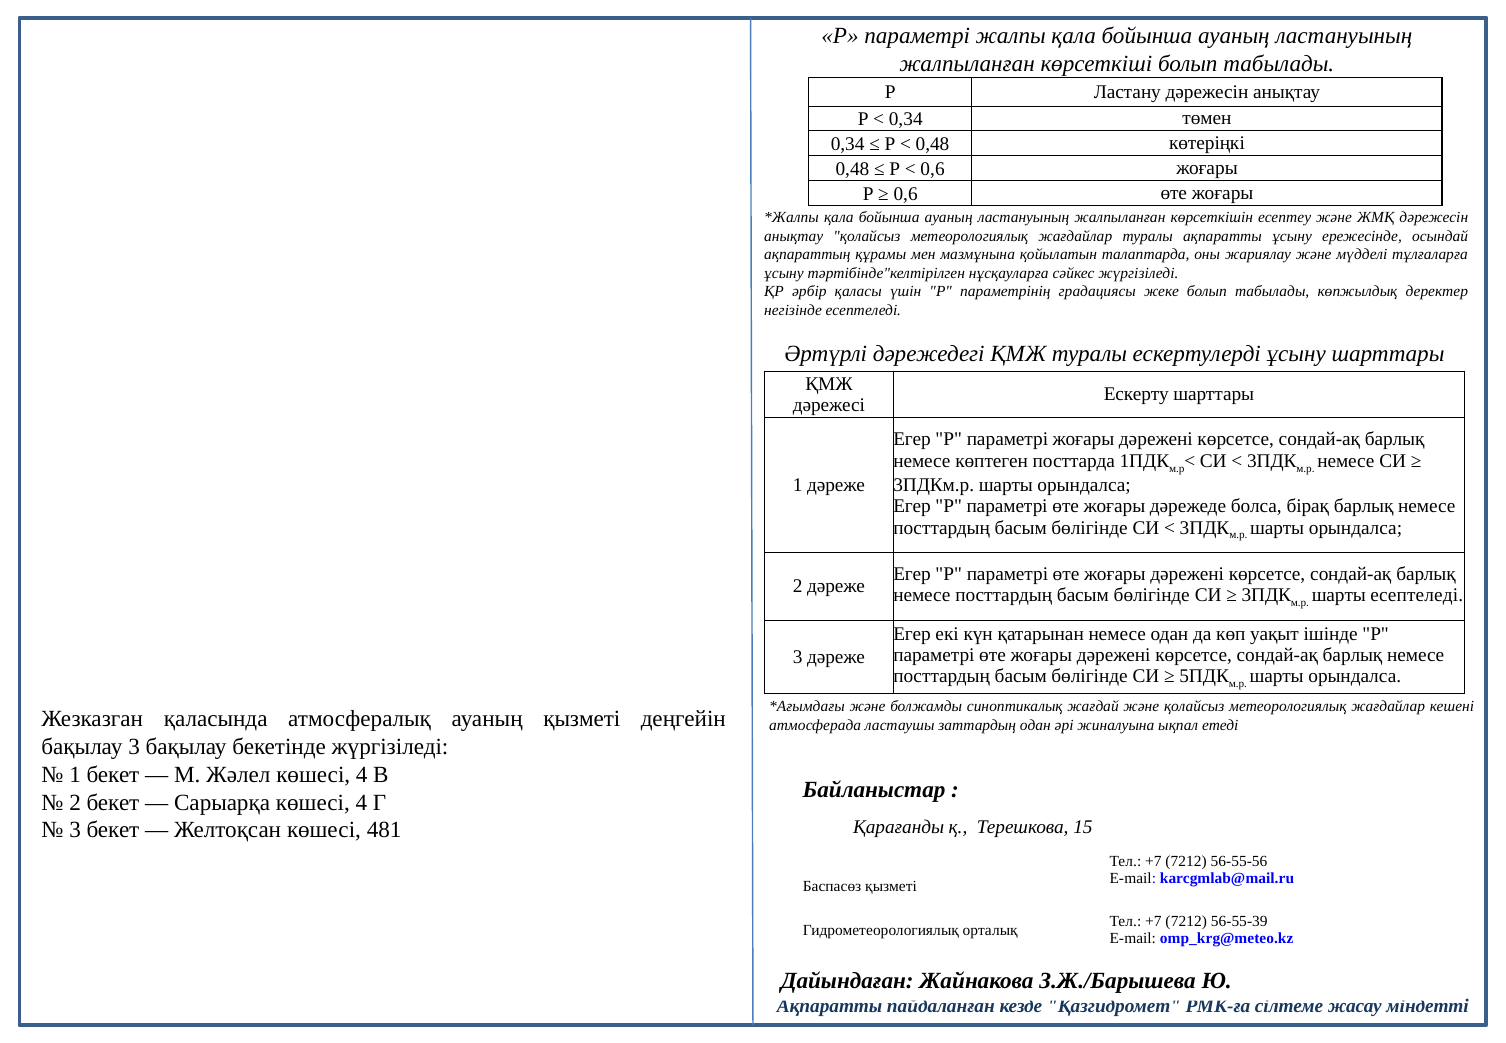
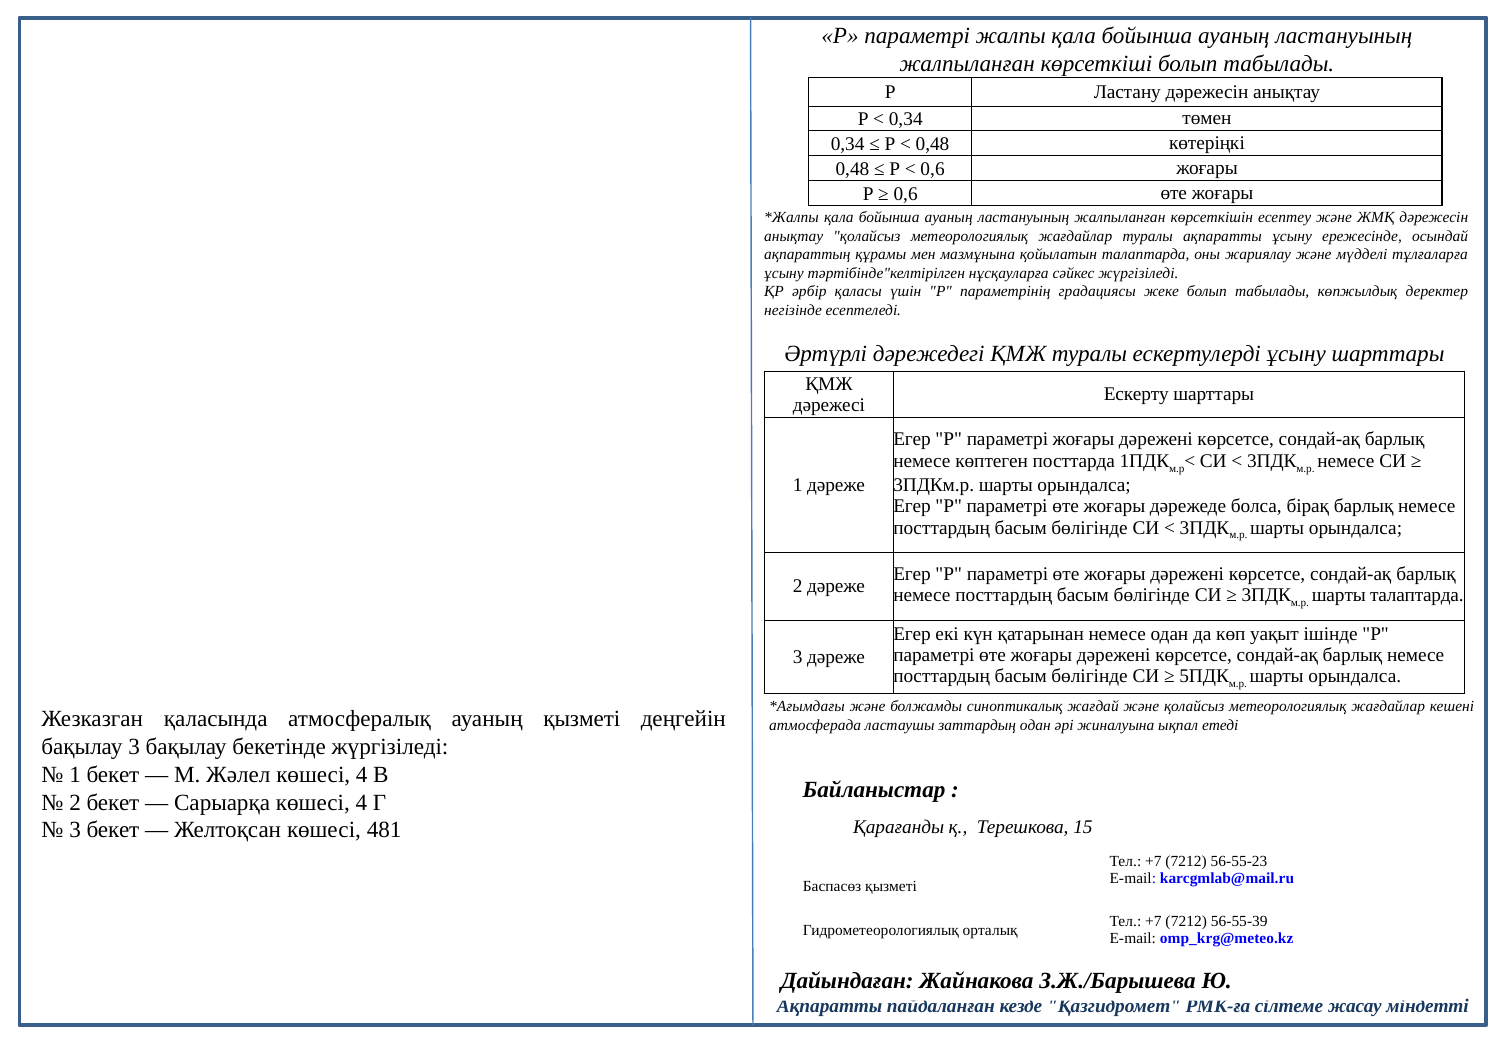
шарты есептеледі: есептеледі -> талаптарда (1417, 595)
56-55-56: 56-55-56 -> 56-55-23 (1239, 861)
